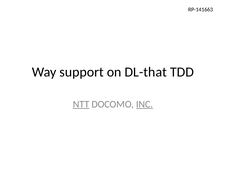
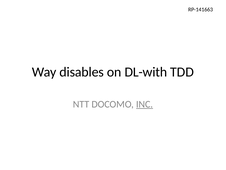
support: support -> disables (82, 72)
DL-that: DL-that -> DL-with (146, 72)
NTT underline: present -> none (81, 104)
